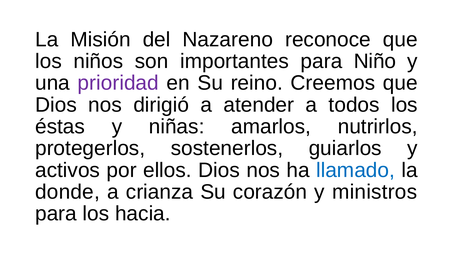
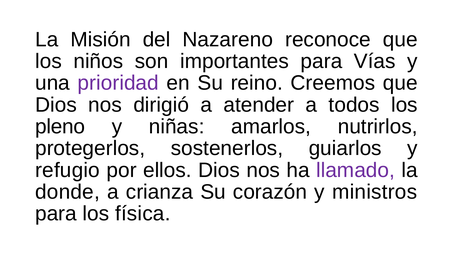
Niño: Niño -> Vías (375, 61)
éstas: éstas -> pleno (60, 127)
activos: activos -> refugio (68, 170)
llamado colour: blue -> purple (356, 170)
hacia: hacia -> física (143, 214)
